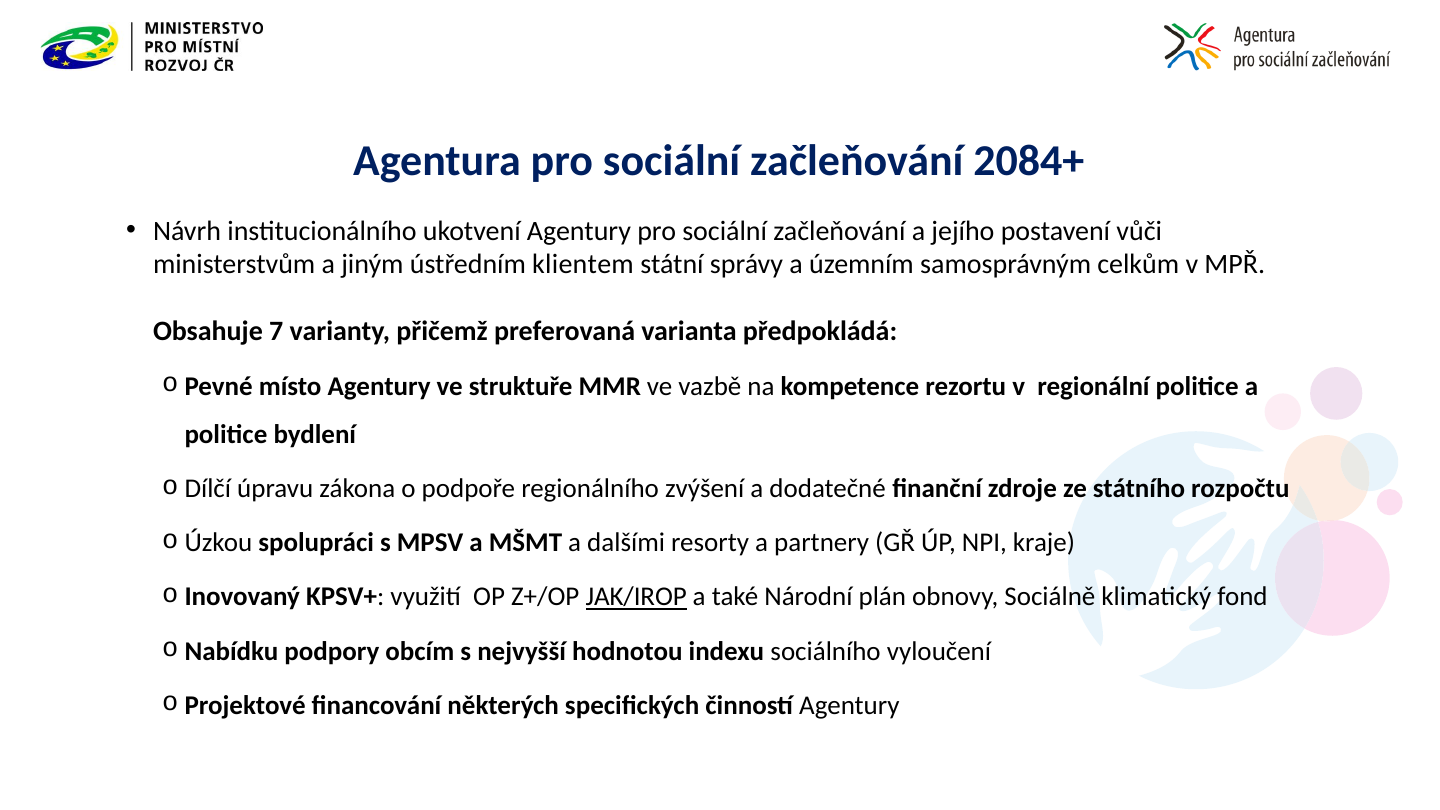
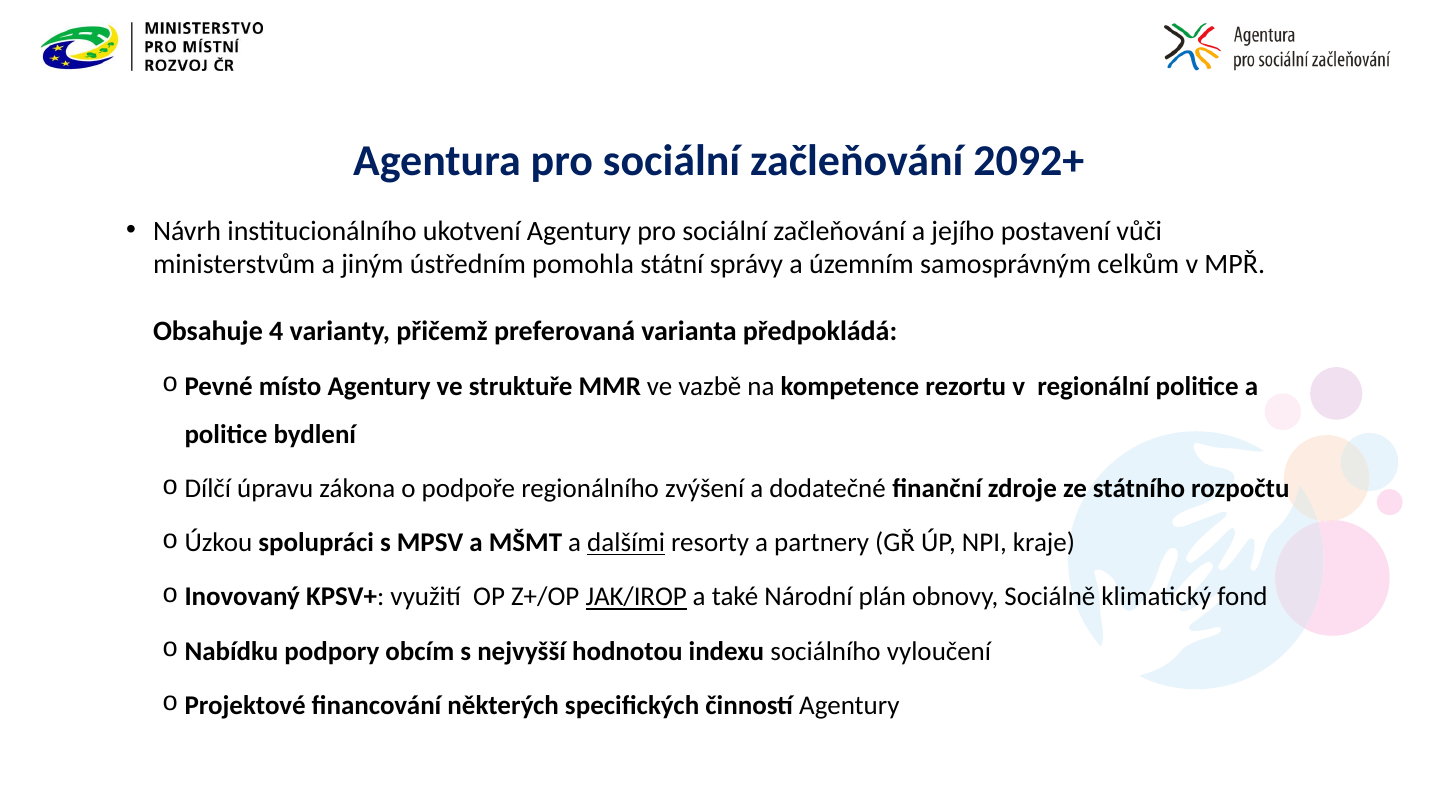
2084+: 2084+ -> 2092+ (1029, 161)
klientem: klientem -> pomohla (583, 264)
7: 7 -> 4 (276, 332)
dalšími underline: none -> present (626, 543)
